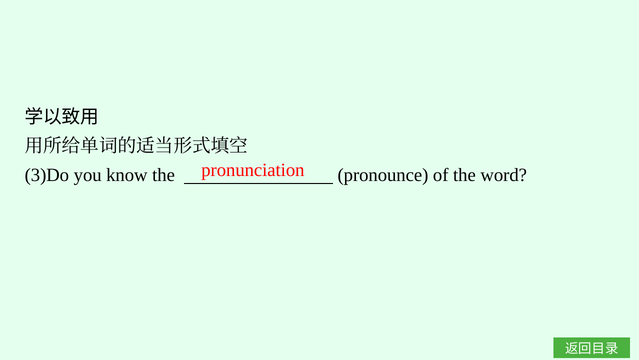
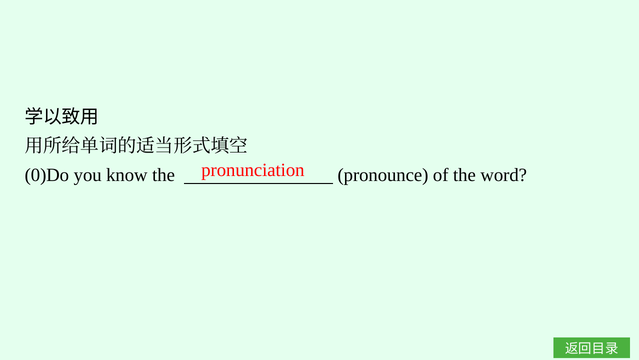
3)Do: 3)Do -> 0)Do (47, 175)
